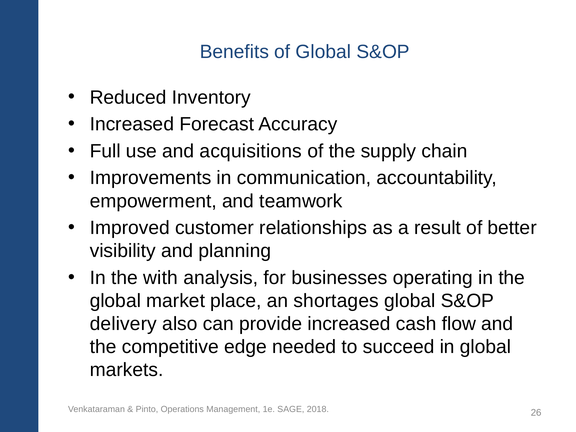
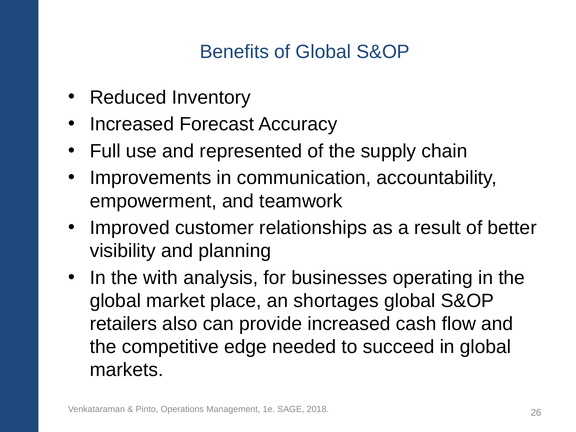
acquisitions: acquisitions -> represented (251, 151)
delivery: delivery -> retailers (123, 324)
